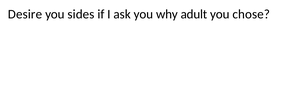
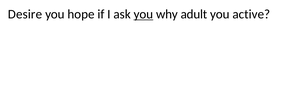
sides: sides -> hope (81, 14)
you underline: none -> present (143, 14)
chose: chose -> active (251, 14)
